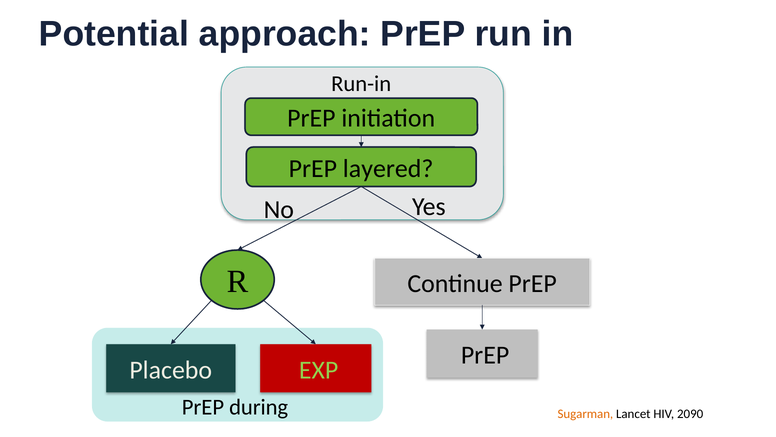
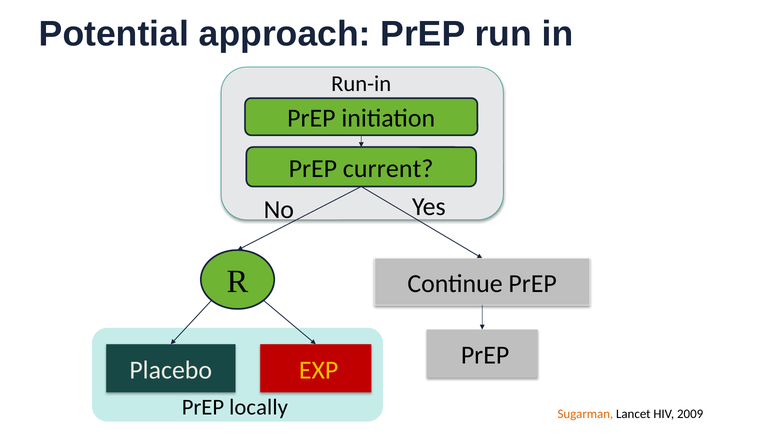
layered: layered -> current (388, 168)
EXP colour: light green -> yellow (319, 370)
during: during -> locally (259, 407)
2090: 2090 -> 2009 (690, 414)
